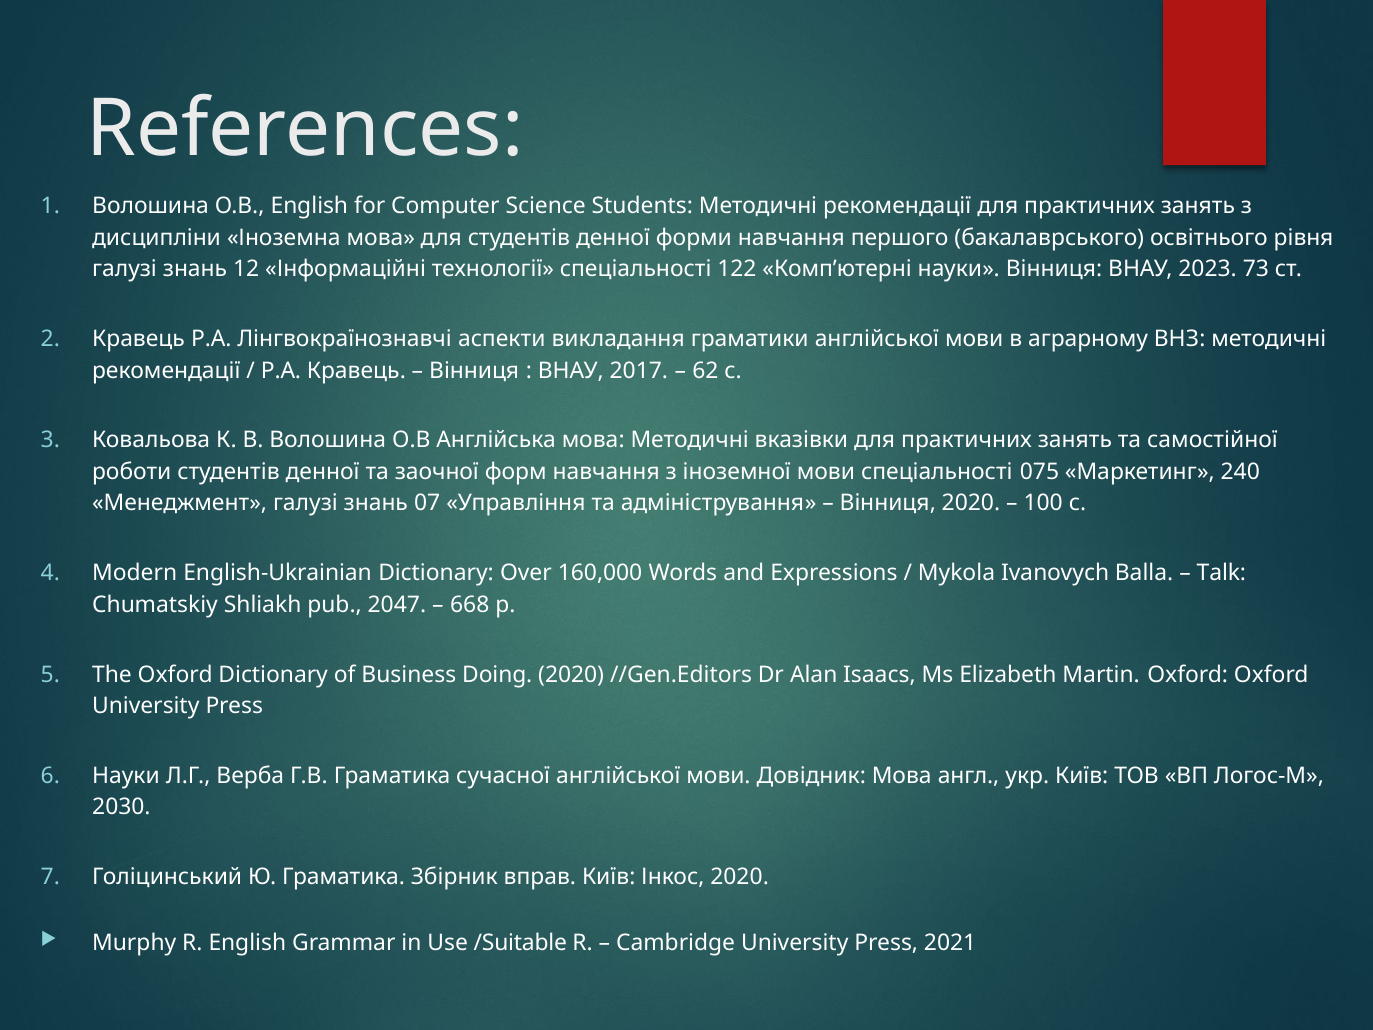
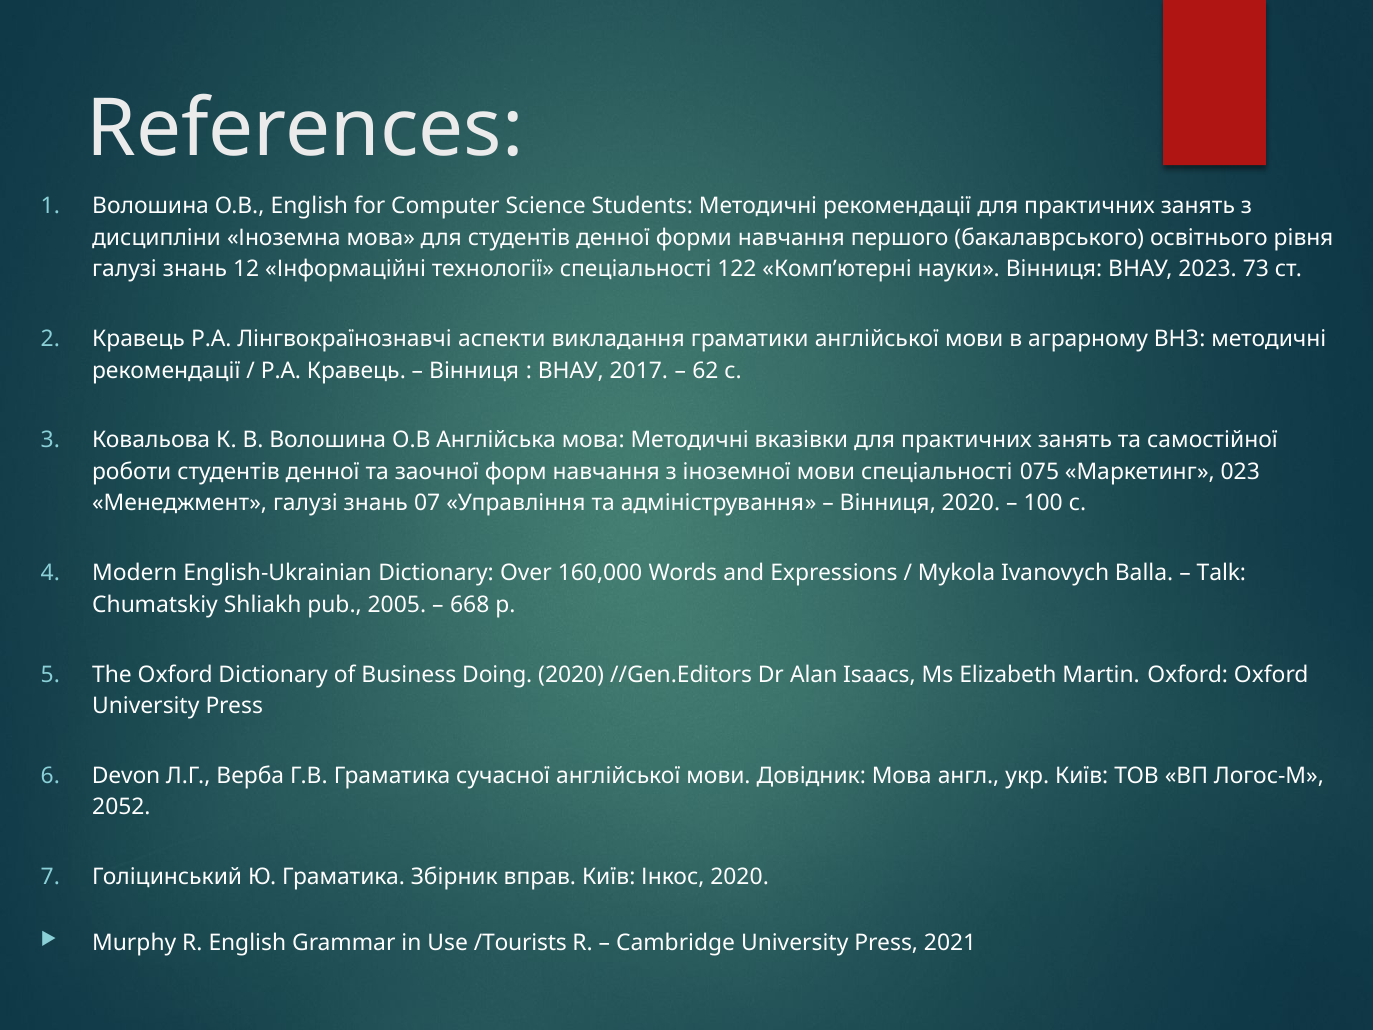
240: 240 -> 023 (1240, 472)
2047: 2047 -> 2005 (397, 605)
Науки: Науки -> Devon (126, 776)
2030: 2030 -> 2052 (121, 807)
/Suitable: /Suitable -> /Tourists (520, 943)
